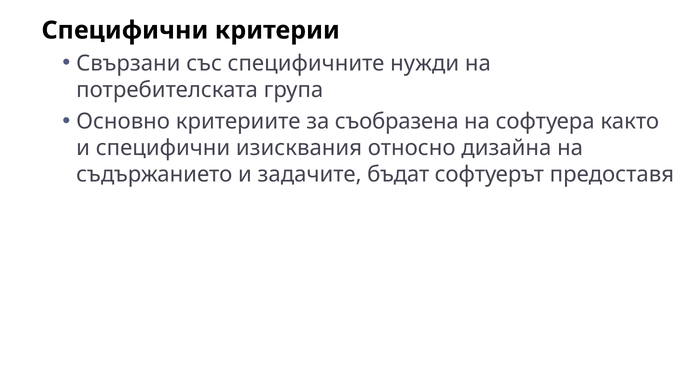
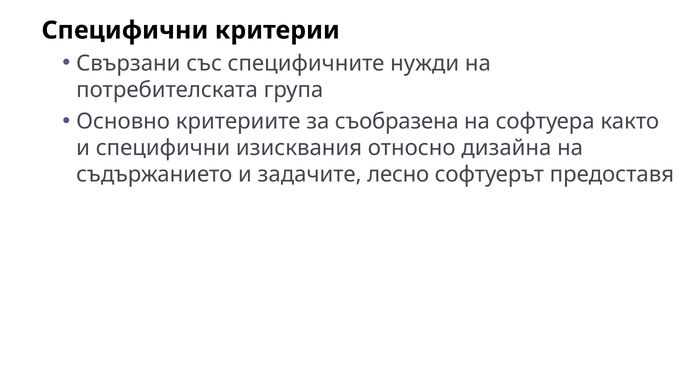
бъдат: бъдат -> лесно (398, 175)
